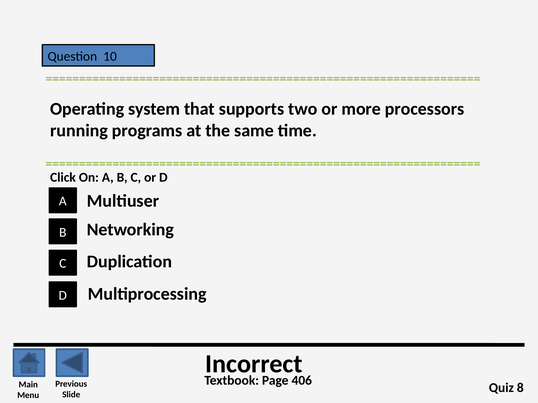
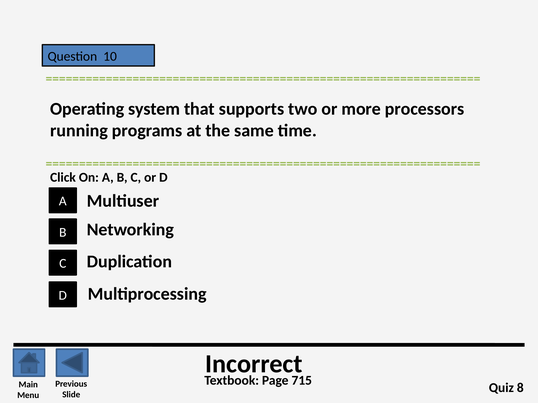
406: 406 -> 715 (302, 381)
